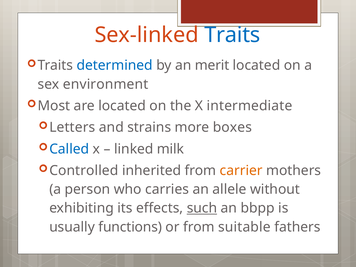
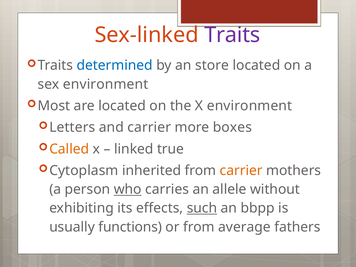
Traits colour: blue -> purple (232, 35)
merit: merit -> store (212, 65)
X intermediate: intermediate -> environment (250, 106)
and strains: strains -> carrier (149, 127)
Called colour: blue -> orange (69, 149)
milk: milk -> true (170, 149)
Controlled: Controlled -> Cytoplasm (84, 171)
who underline: none -> present (128, 189)
suitable: suitable -> average (244, 227)
